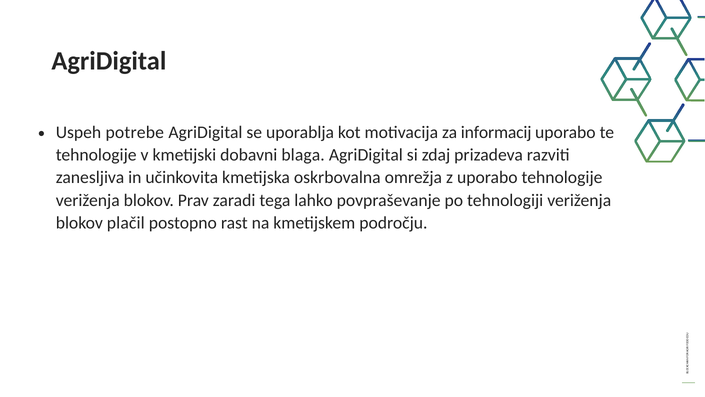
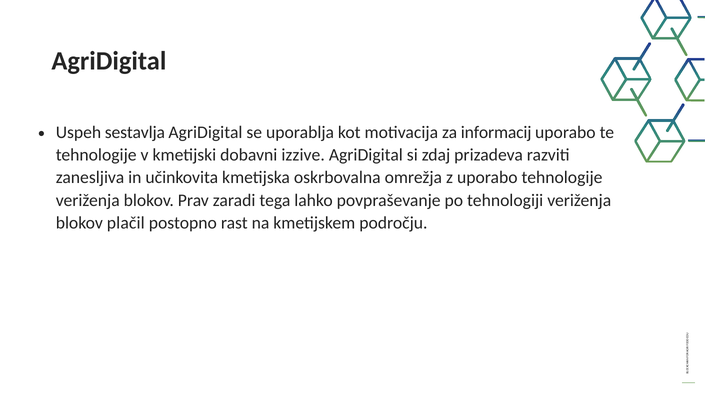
potrebe: potrebe -> sestavlja (135, 132)
blaga: blaga -> izzive (303, 155)
